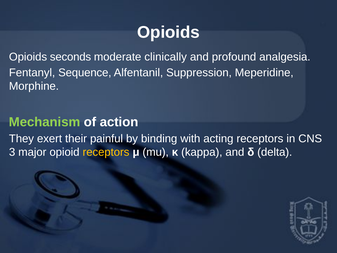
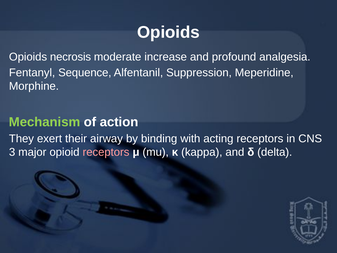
seconds: seconds -> necrosis (71, 57)
clinically: clinically -> increase (166, 57)
painful: painful -> airway (106, 139)
receptors colour: yellow -> pink (106, 152)
